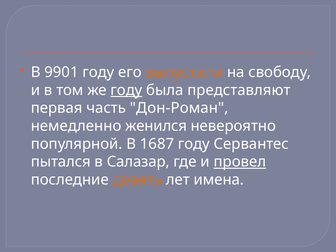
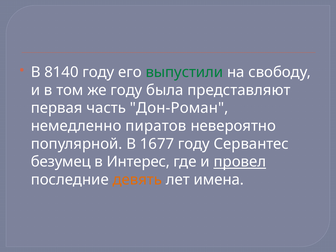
9901: 9901 -> 8140 (61, 72)
выпустили colour: orange -> green (184, 72)
году underline: present -> none (126, 90)
женился: женился -> пиратов (156, 126)
1687: 1687 -> 1677 (157, 144)
пытался: пытался -> безумец (61, 162)
Салазар: Салазар -> Интерес (138, 162)
